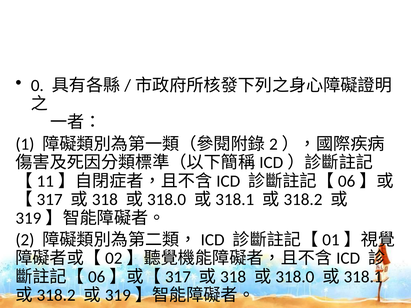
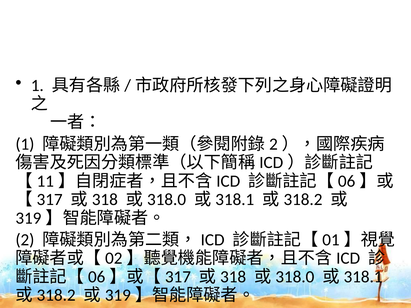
0: 0 -> 1 (37, 85)
